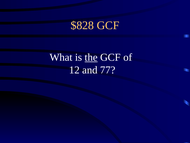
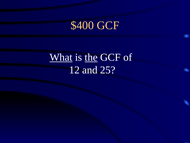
$828: $828 -> $400 (82, 25)
What underline: none -> present (61, 57)
77: 77 -> 25 (108, 70)
